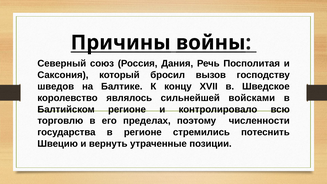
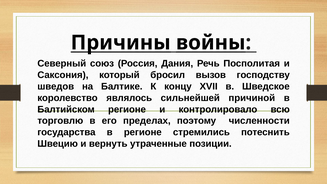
войсками: войсками -> причиной (252, 98)
